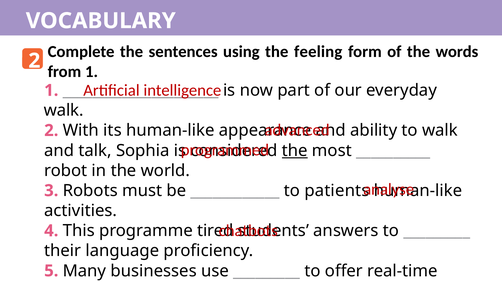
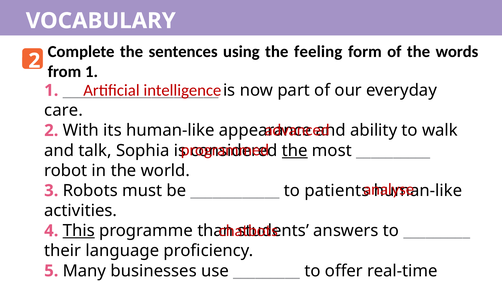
walk: walk -> care (64, 111)
This underline: none -> present (79, 231)
tired: tired -> than (215, 231)
